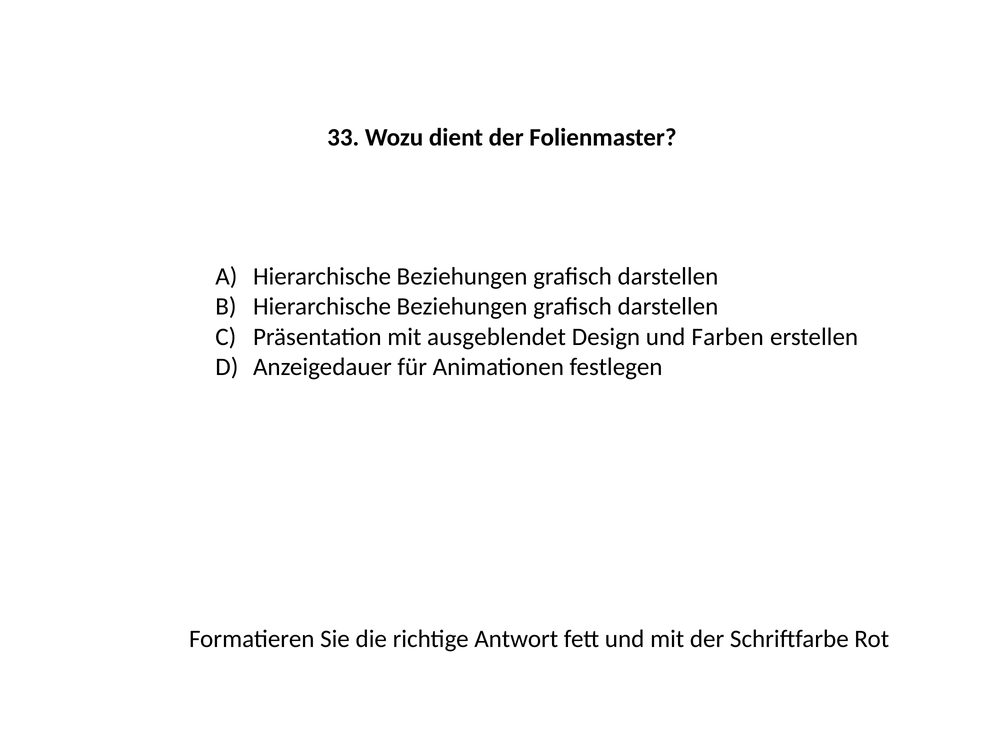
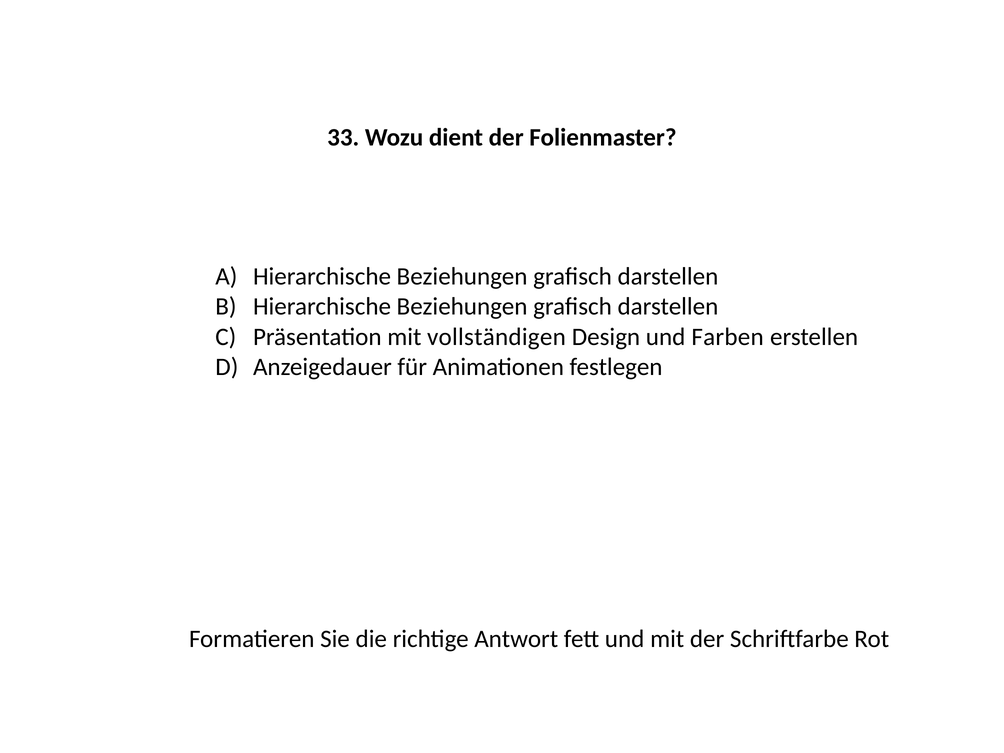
ausgeblendet: ausgeblendet -> vollständigen (496, 337)
